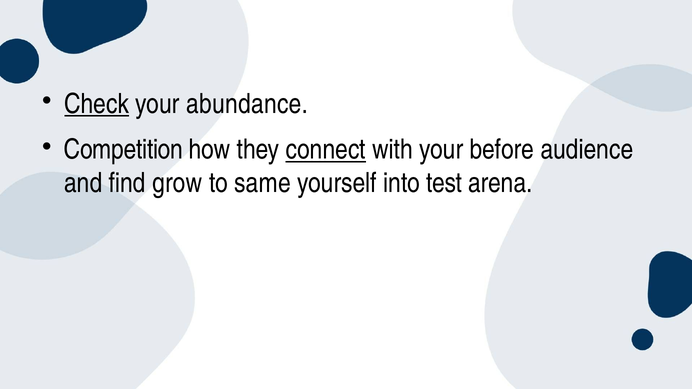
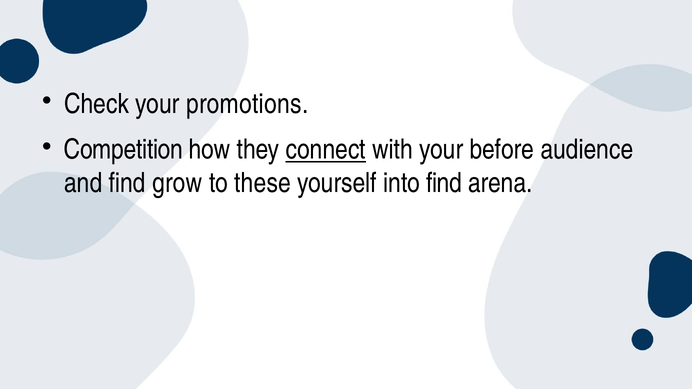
Check underline: present -> none (97, 104)
abundance: abundance -> promotions (247, 104)
same: same -> these (263, 183)
into test: test -> find (444, 183)
